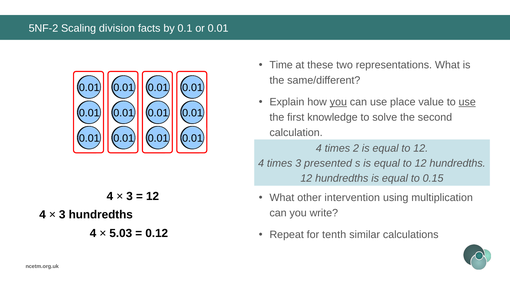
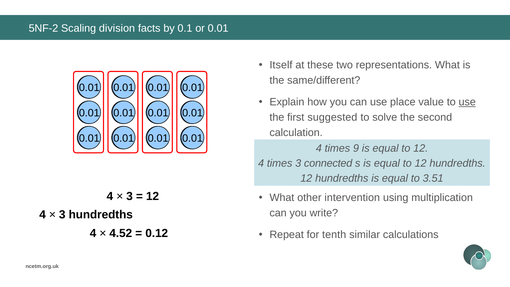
Time: Time -> Itself (281, 65)
you underline: present -> none (338, 102)
knowledge: knowledge -> suggested (332, 117)
2: 2 -> 9 (356, 148)
presented: presented -> connected (328, 163)
0.15: 0.15 -> 3.51 (433, 178)
5.03: 5.03 -> 4.52 (121, 233)
